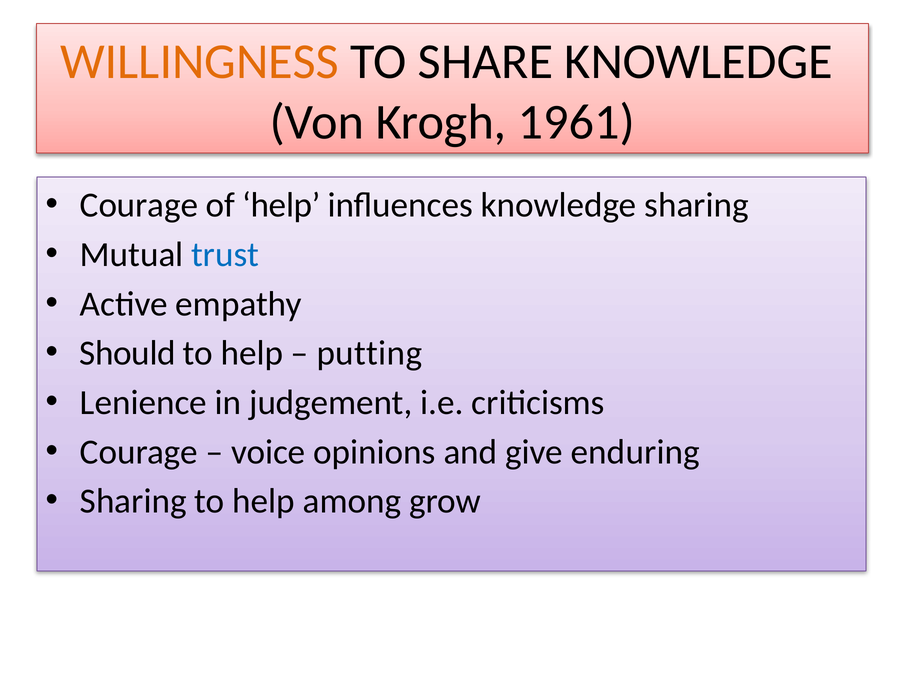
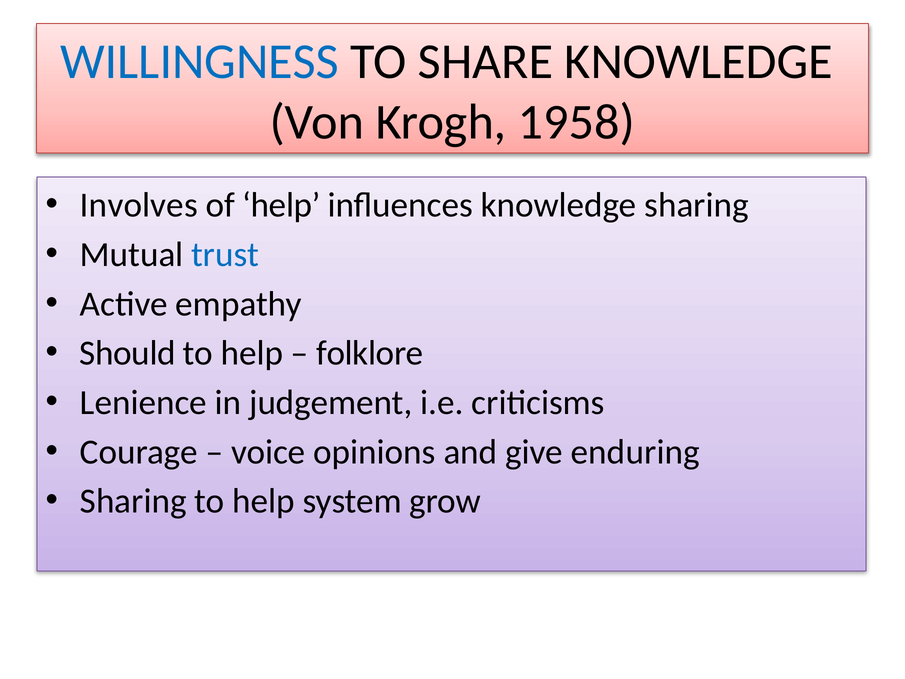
WILLINGNESS colour: orange -> blue (200, 62)
1961: 1961 -> 1958 (576, 122)
Courage: Courage -> Involves (139, 205)
putting: putting -> folklore (370, 353)
among: among -> system (352, 501)
